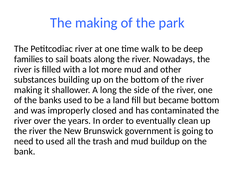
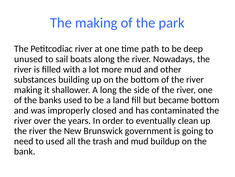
walk: walk -> path (150, 49)
families: families -> unused (29, 59)
